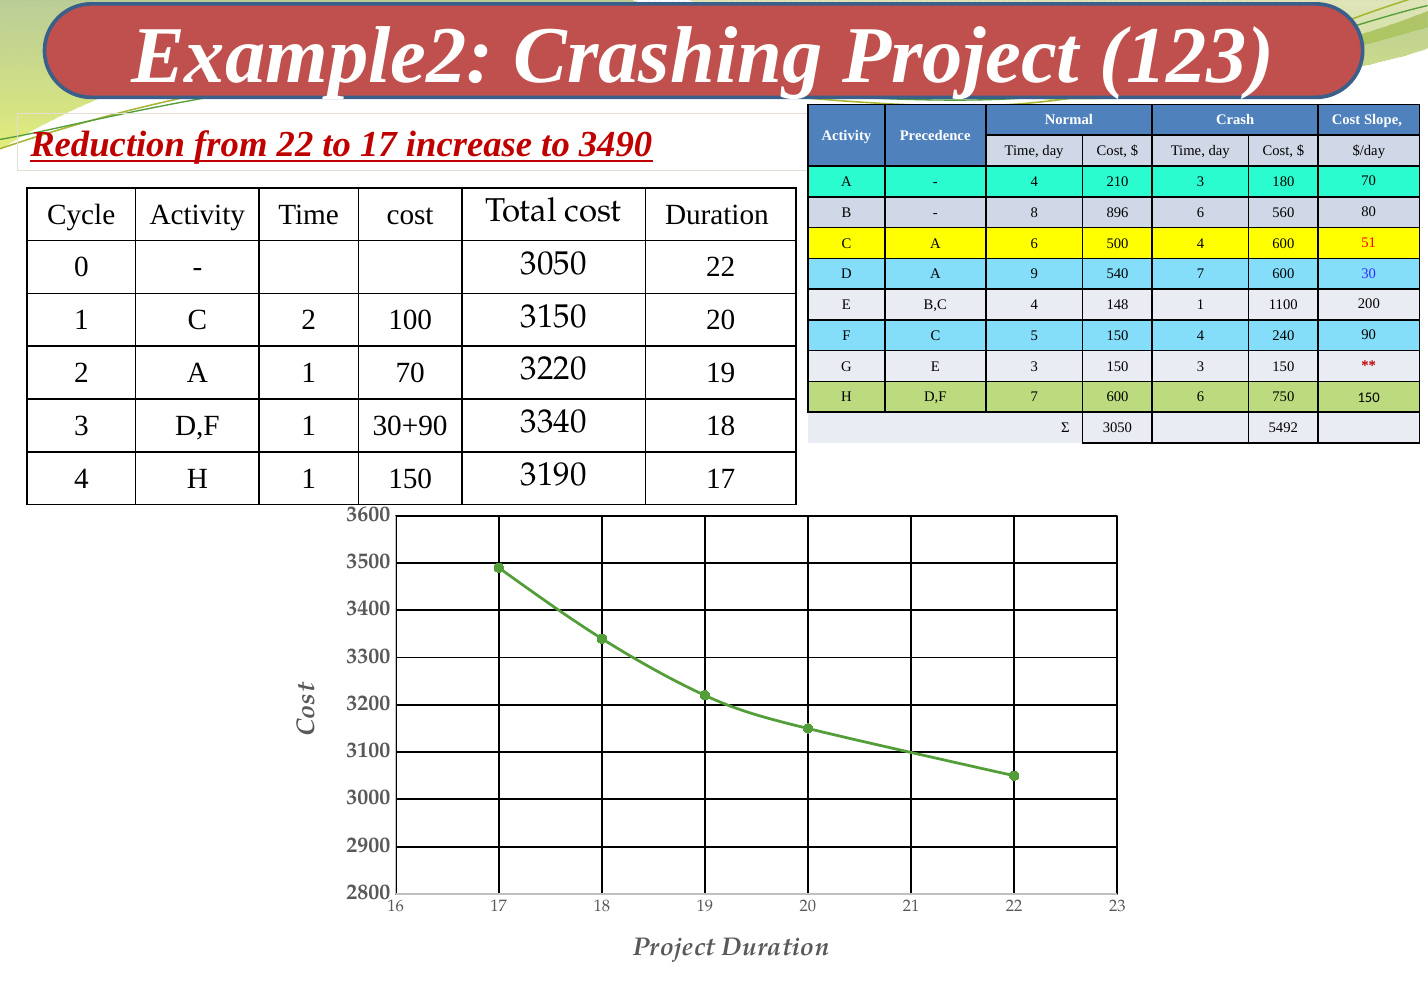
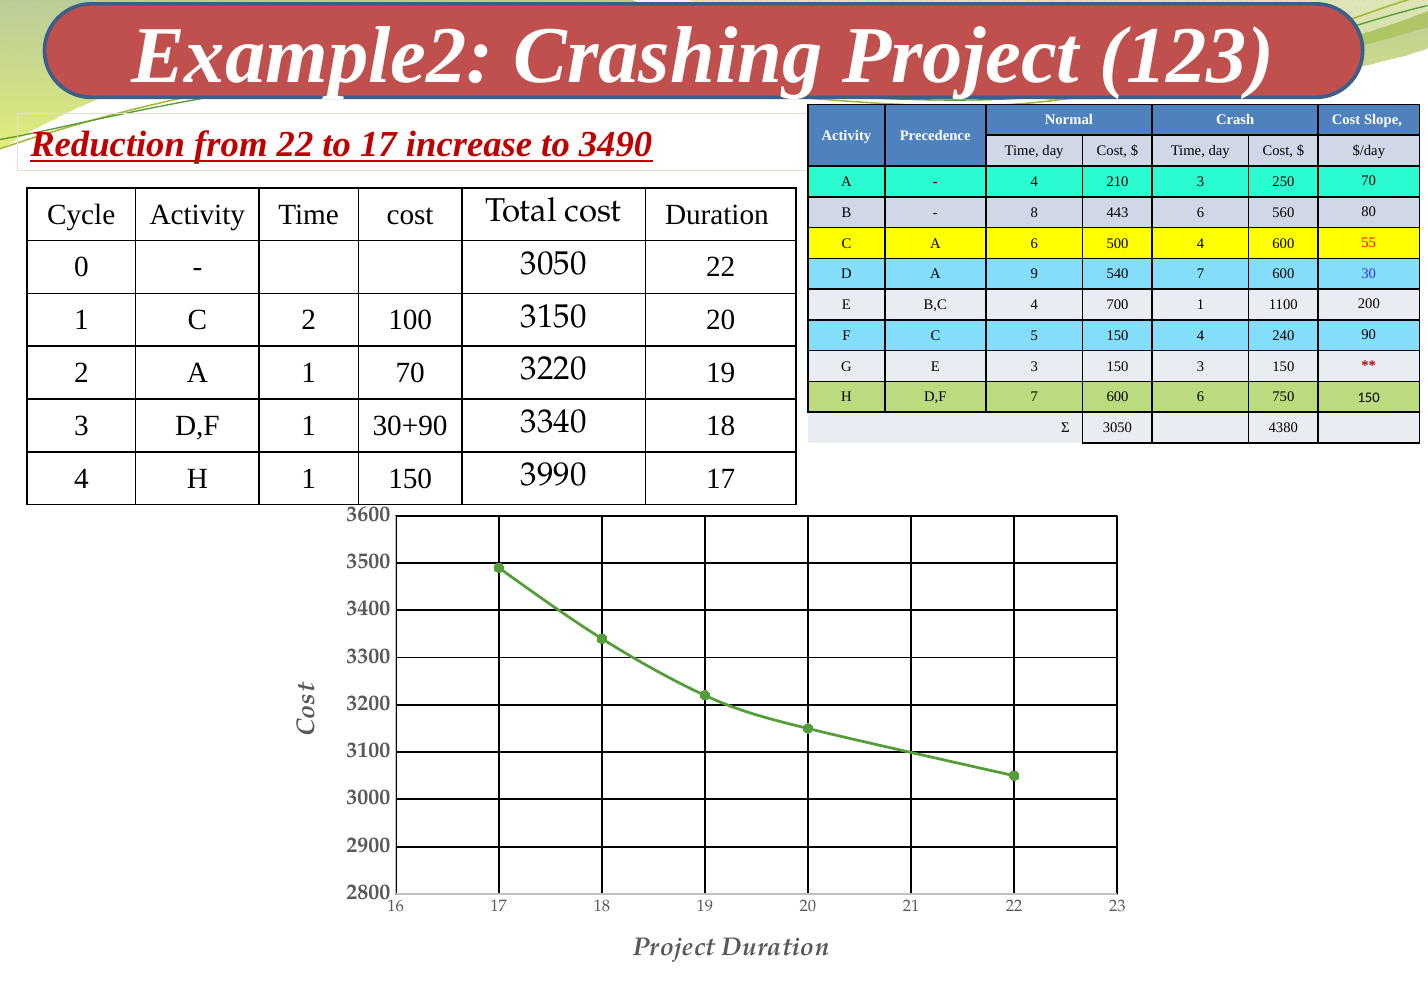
180: 180 -> 250 (1283, 182)
896: 896 -> 443 (1118, 212)
51: 51 -> 55 (1369, 242)
148: 148 -> 700 (1118, 305)
5492: 5492 -> 4380 (1283, 428)
3190: 3190 -> 3990 (554, 474)
